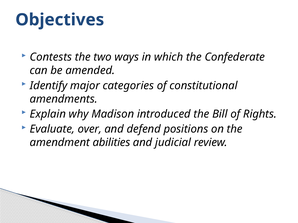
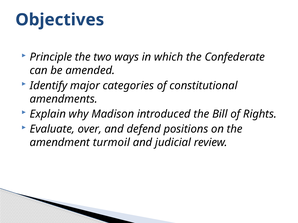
Contests: Contests -> Principle (51, 57)
abilities: abilities -> turmoil (111, 143)
